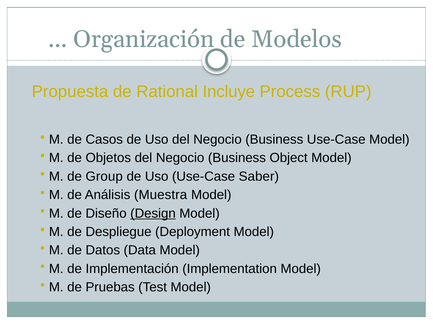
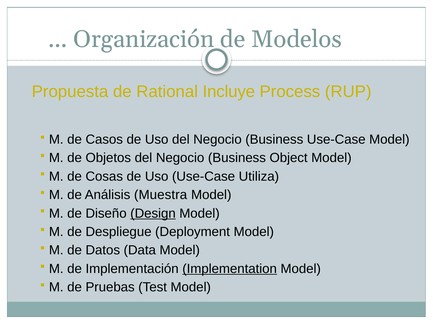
Group: Group -> Cosas (104, 177)
Saber: Saber -> Utiliza (259, 177)
Implementation underline: none -> present (230, 269)
